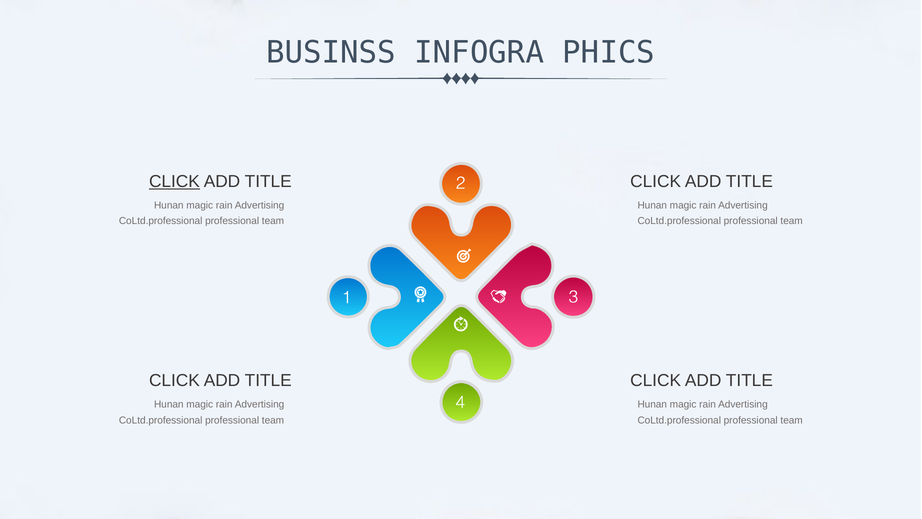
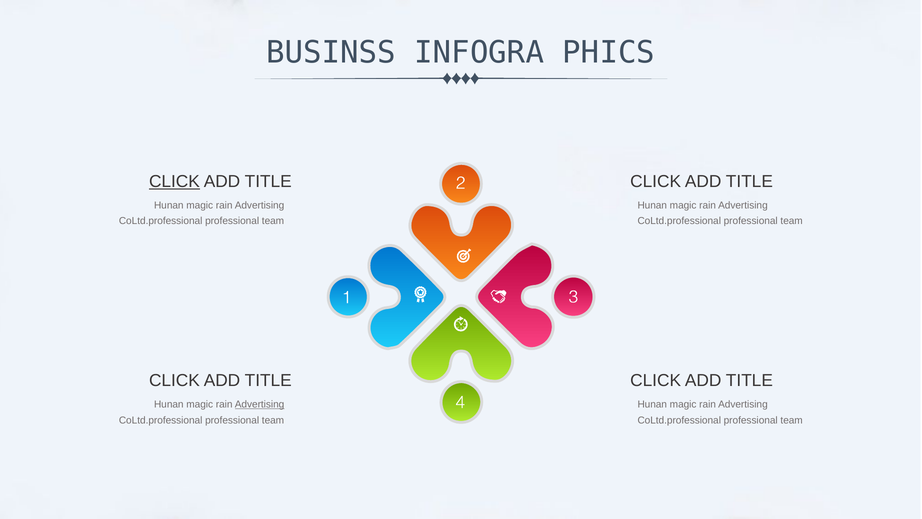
Advertising underline: none -> present (260, 404)
